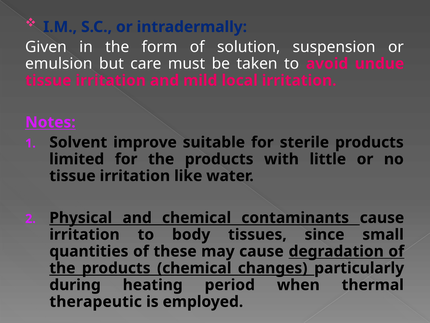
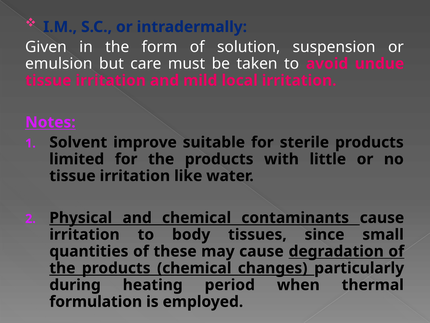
therapeutic: therapeutic -> formulation (96, 301)
